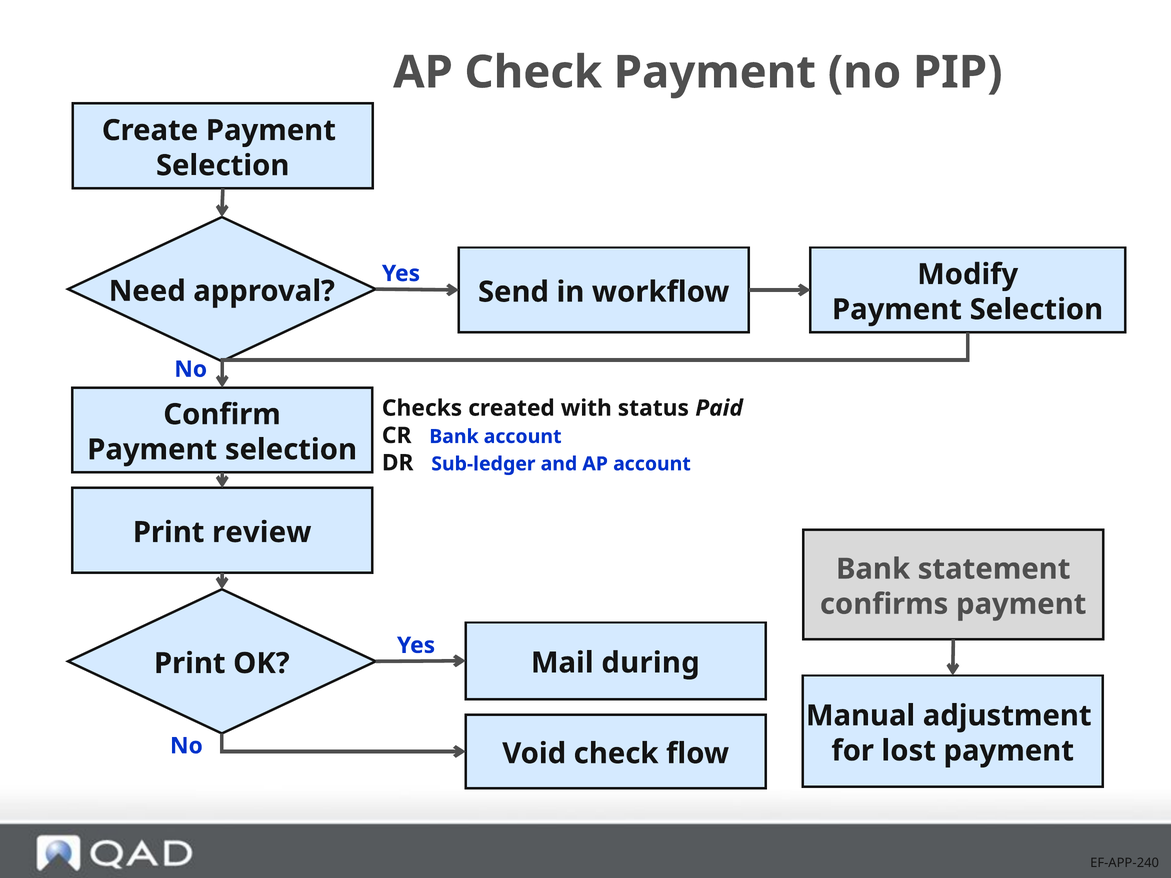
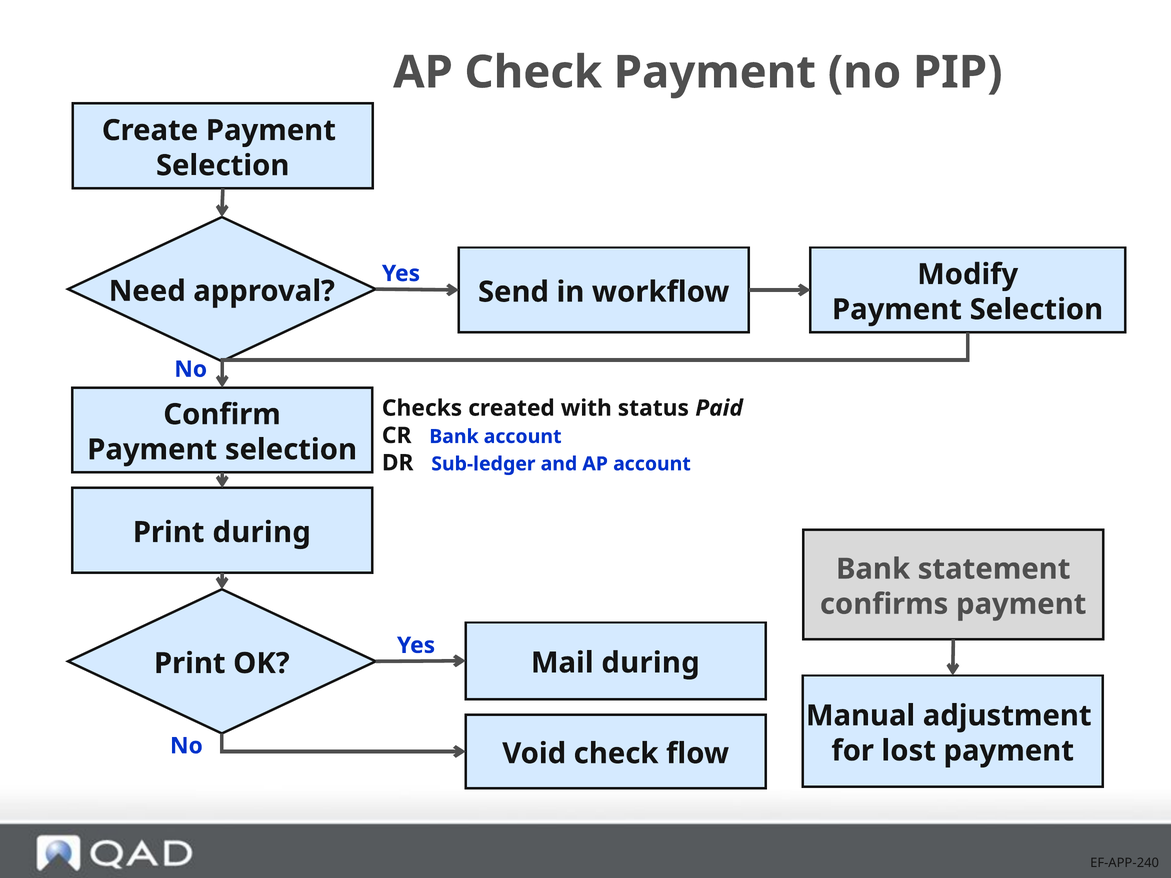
Print review: review -> during (262, 533)
